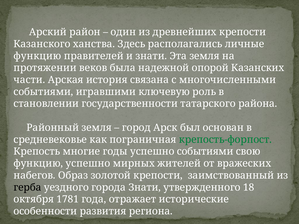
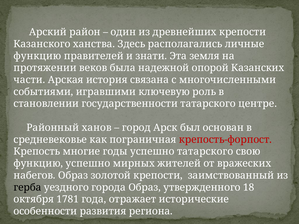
района: района -> центре (258, 104)
Районный земля: земля -> ханов (97, 128)
крепость-форпост colour: green -> red (225, 140)
успешно событиями: событиями -> татарского (205, 152)
города Знати: Знати -> Образ (145, 188)
